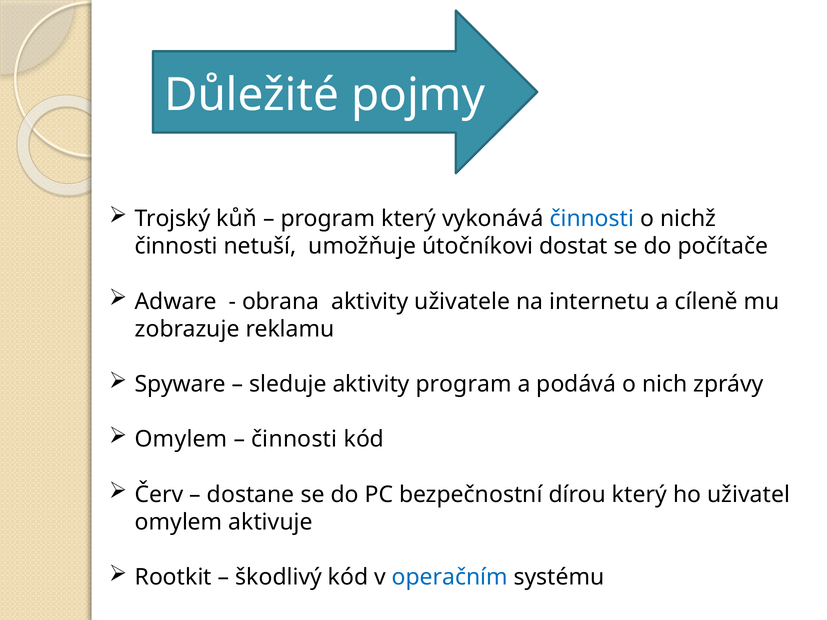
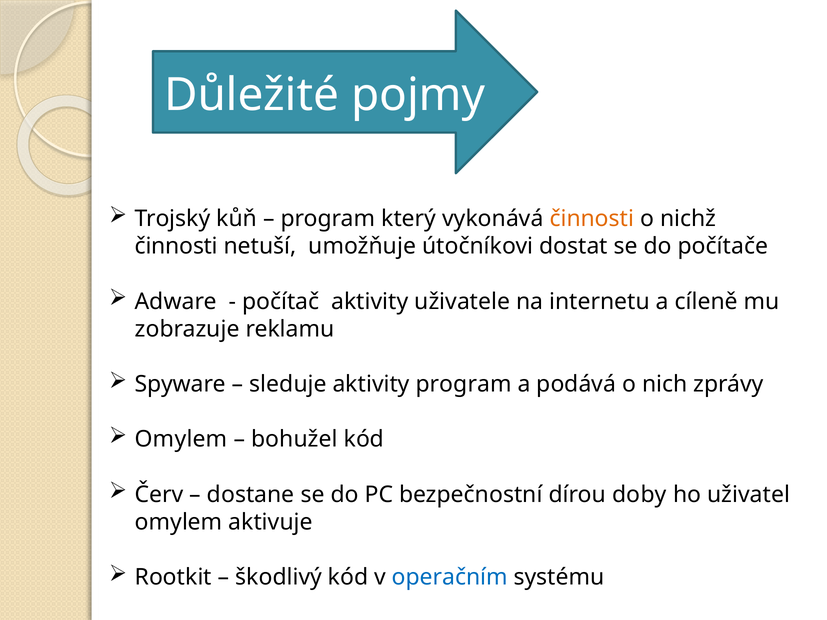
činnosti colour: blue -> orange (592, 219)
obrana: obrana -> počítač (281, 302)
činnosti: činnosti -> bohužel (294, 439)
dírou který: který -> doby (639, 495)
